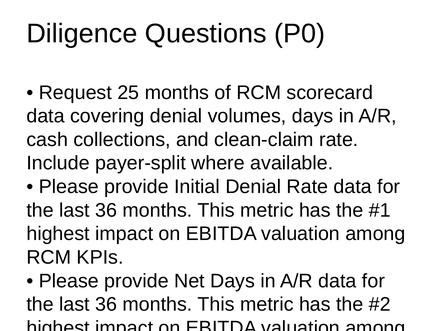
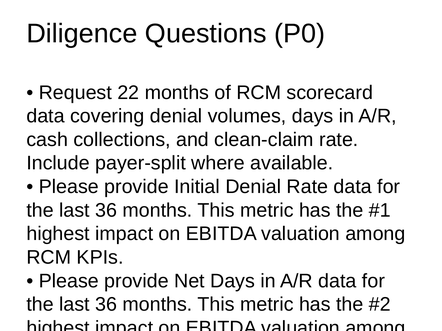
25: 25 -> 22 (128, 93)
